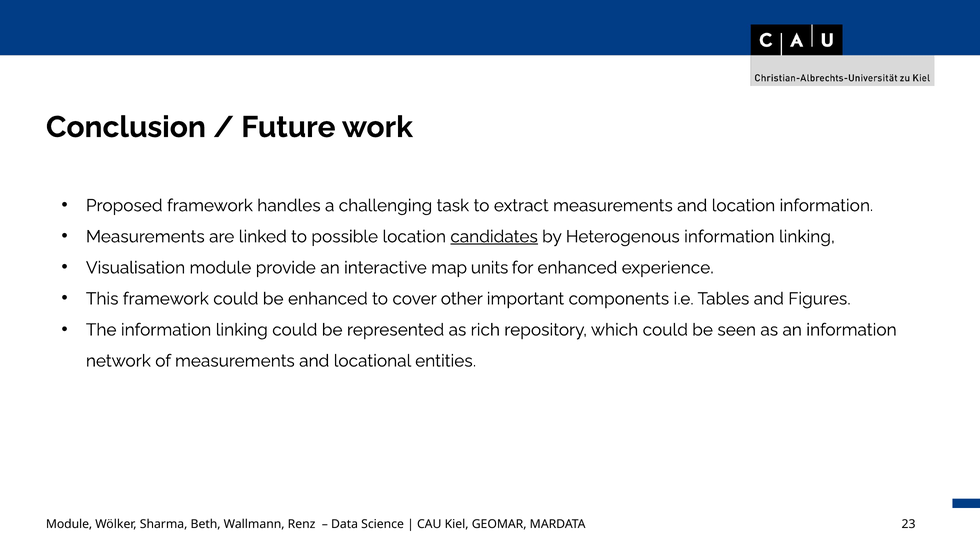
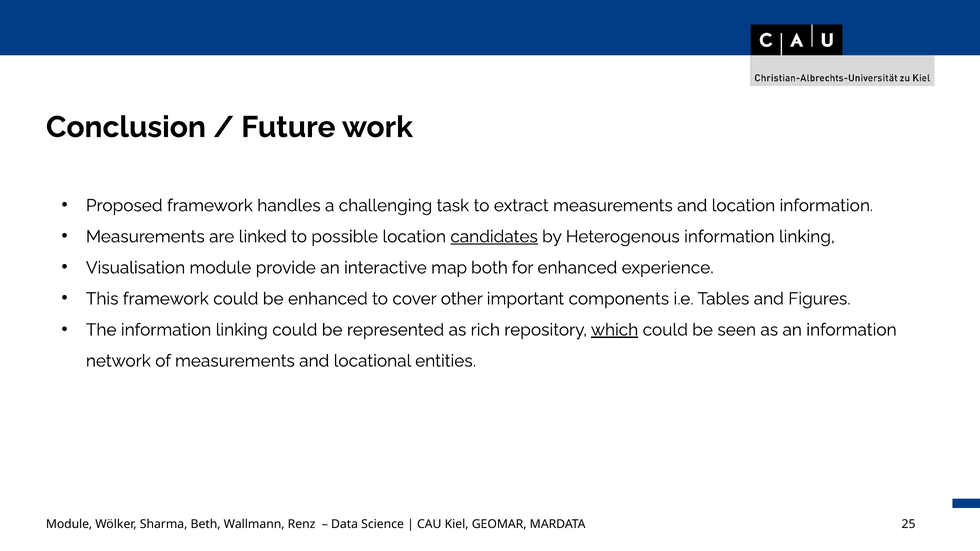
units: units -> both (489, 268)
which underline: none -> present (615, 330)
23: 23 -> 25 (909, 524)
